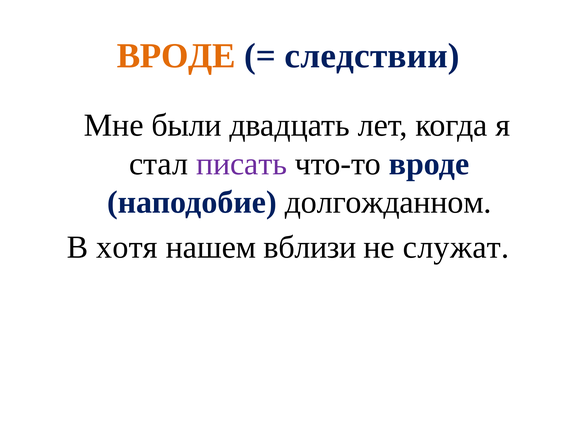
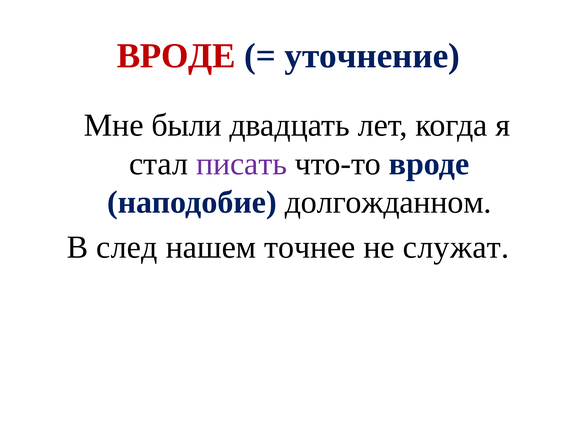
ВРОДЕ colour: orange -> red (176, 56)
следствии: следствии -> уточнение (372, 56)
хотя: хотя -> след (127, 247)
вблизи: вблизи -> точнее (310, 247)
